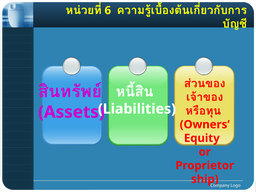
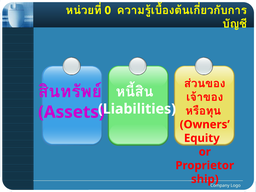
6: 6 -> 0 (108, 10)
